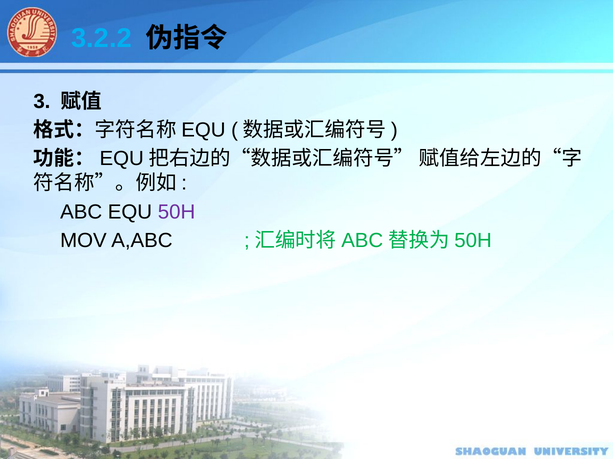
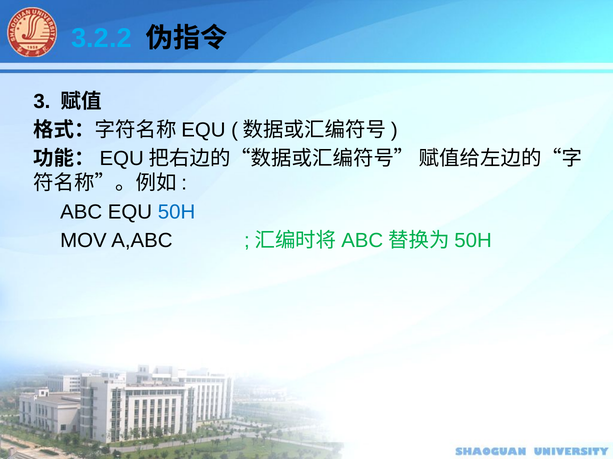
50H colour: purple -> blue (177, 212)
